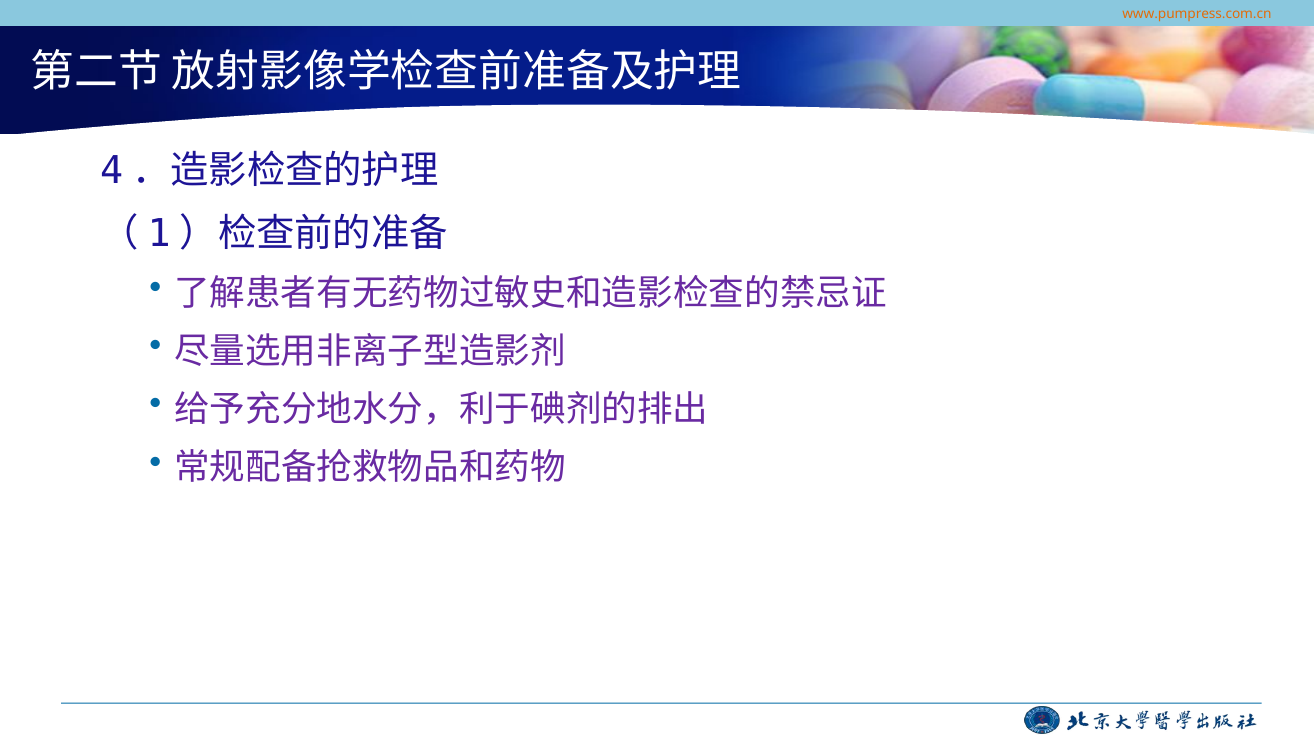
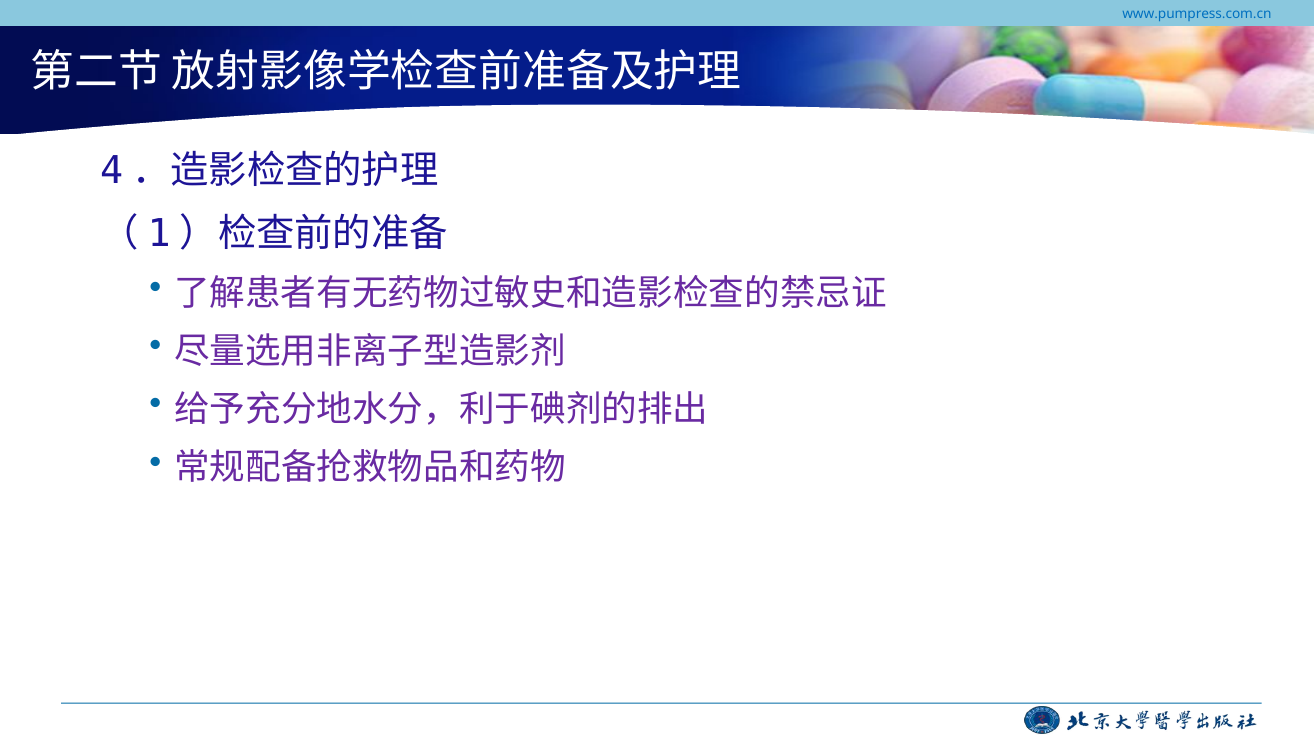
www.pumpress.com.cn colour: orange -> blue (1197, 14)
